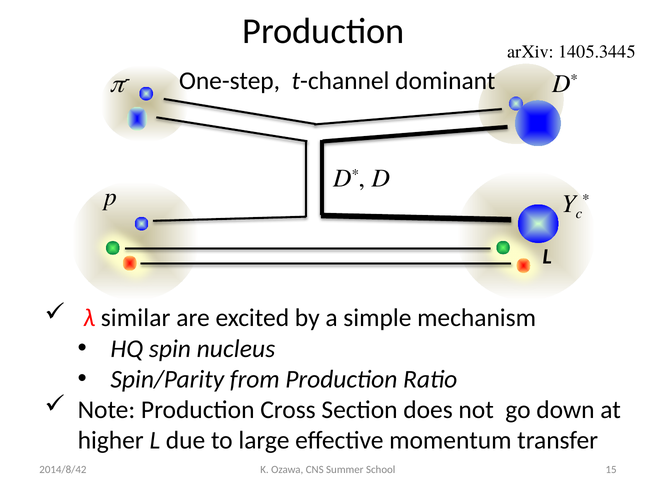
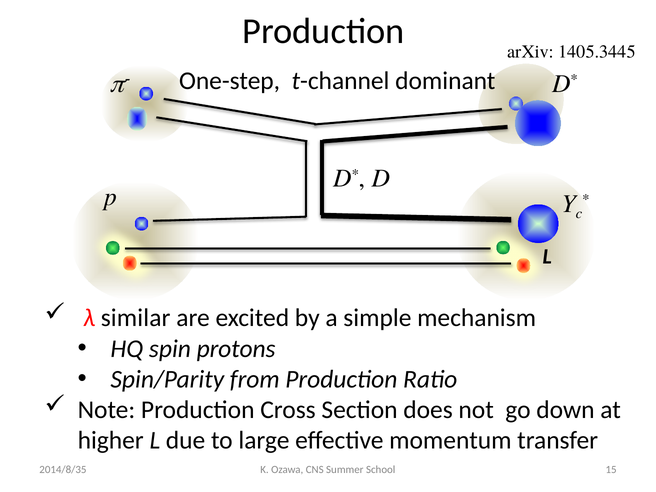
nucleus: nucleus -> protons (236, 349)
2014/8/42: 2014/8/42 -> 2014/8/35 (63, 470)
